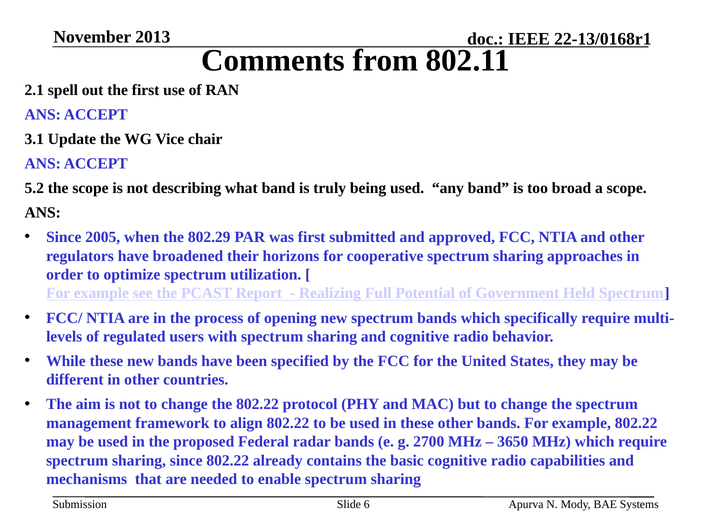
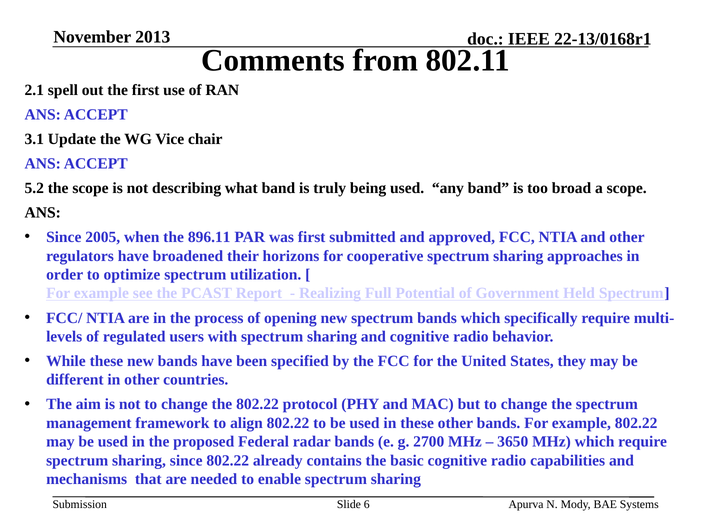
802.29: 802.29 -> 896.11 (209, 237)
